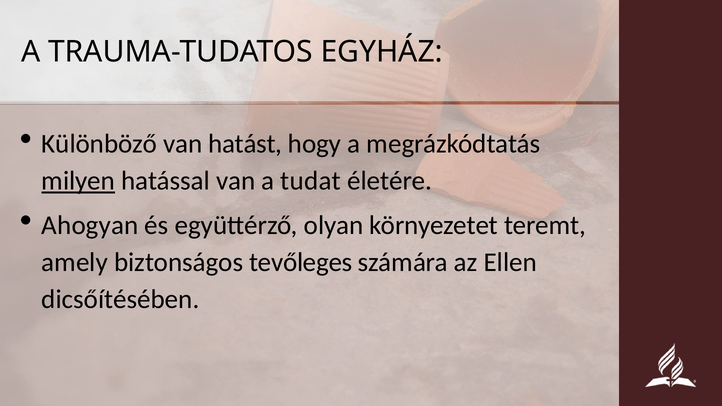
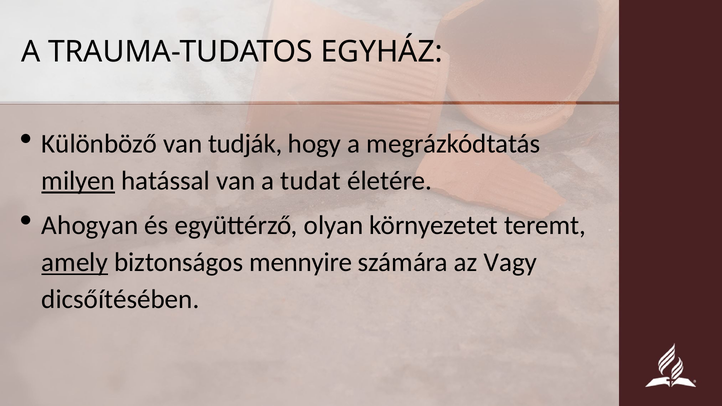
hatást: hatást -> tudják (245, 144)
amely underline: none -> present (75, 263)
tevőleges: tevőleges -> mennyire (301, 263)
Ellen: Ellen -> Vagy (510, 263)
